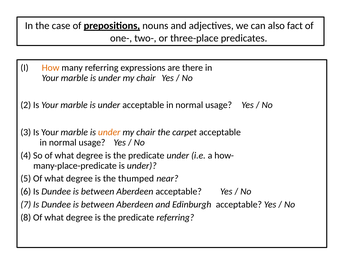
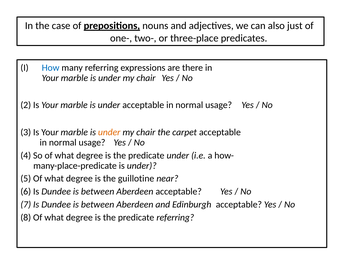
fact: fact -> just (295, 26)
How colour: orange -> blue (51, 68)
thumped: thumped -> guillotine (136, 178)
